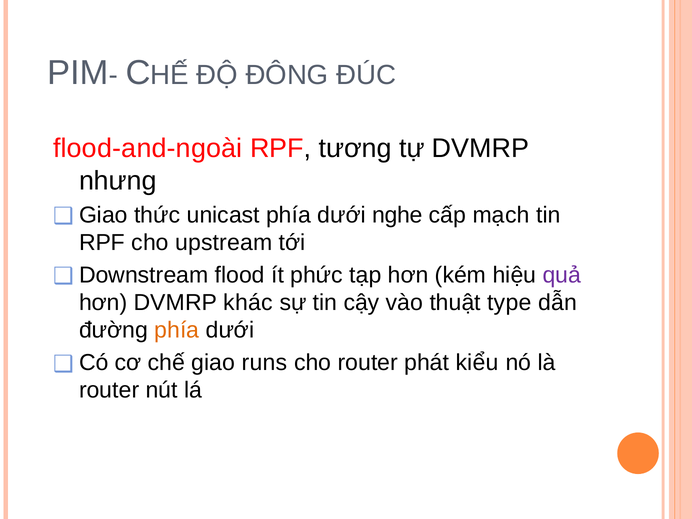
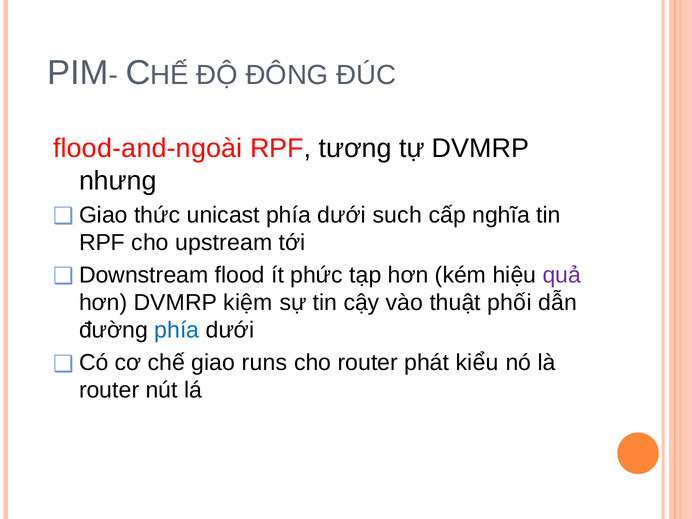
nghe: nghe -> such (397, 215)
mạch: mạch -> nghĩa (501, 215)
khác: khác -> kiệm (248, 303)
type: type -> phối (509, 303)
phía colour: orange -> blue (177, 330)
